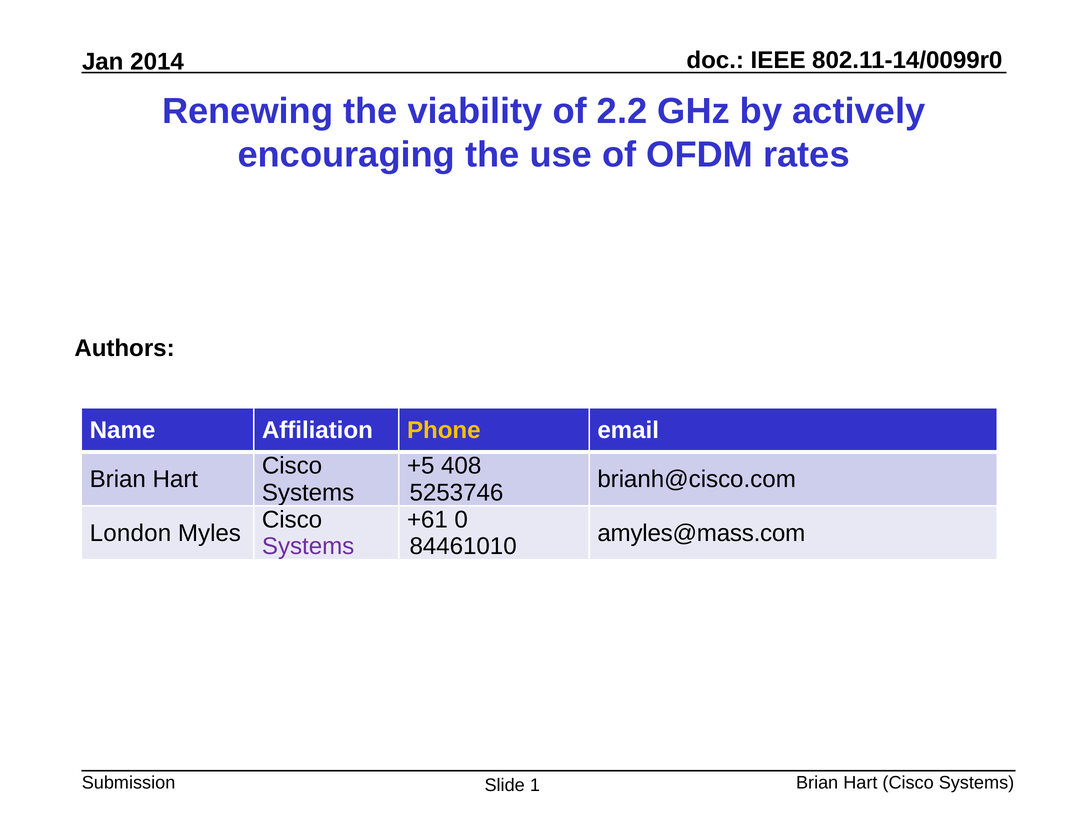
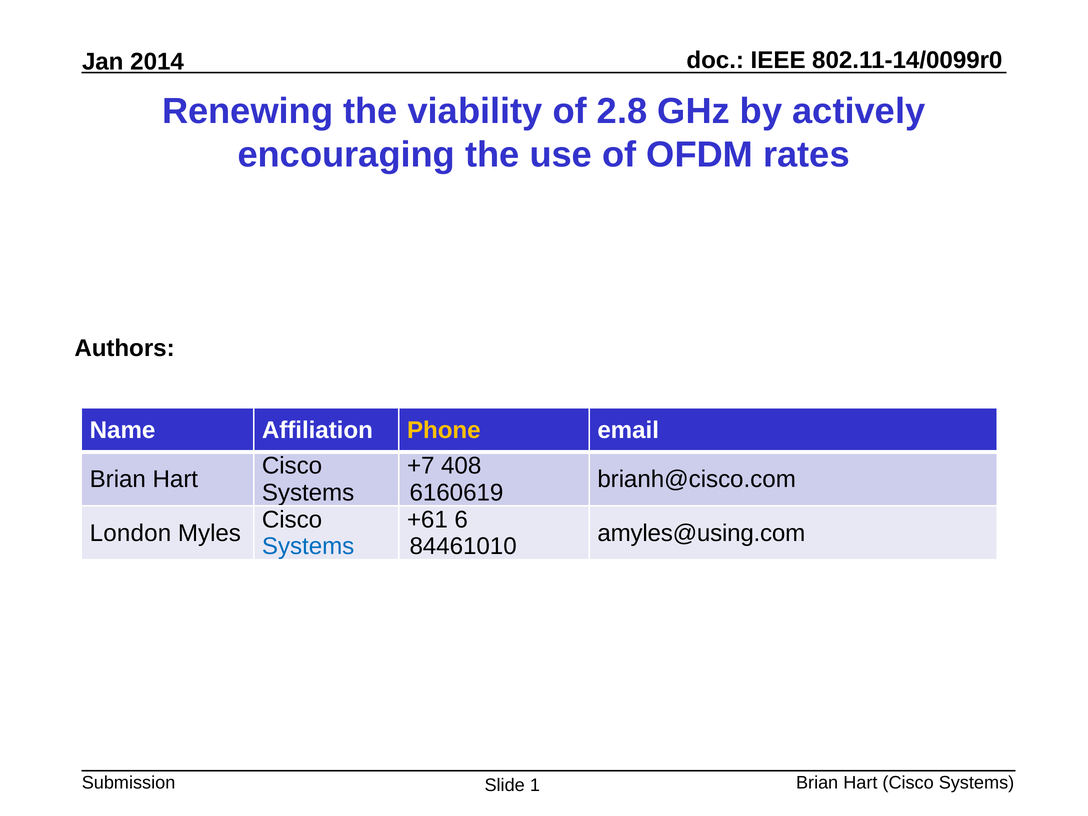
2.2: 2.2 -> 2.8 (622, 111)
+5: +5 -> +7 (421, 466)
5253746: 5253746 -> 6160619 (456, 493)
0: 0 -> 6 (461, 520)
amyles@mass.com: amyles@mass.com -> amyles@using.com (701, 533)
Systems colour: purple -> blue (308, 546)
